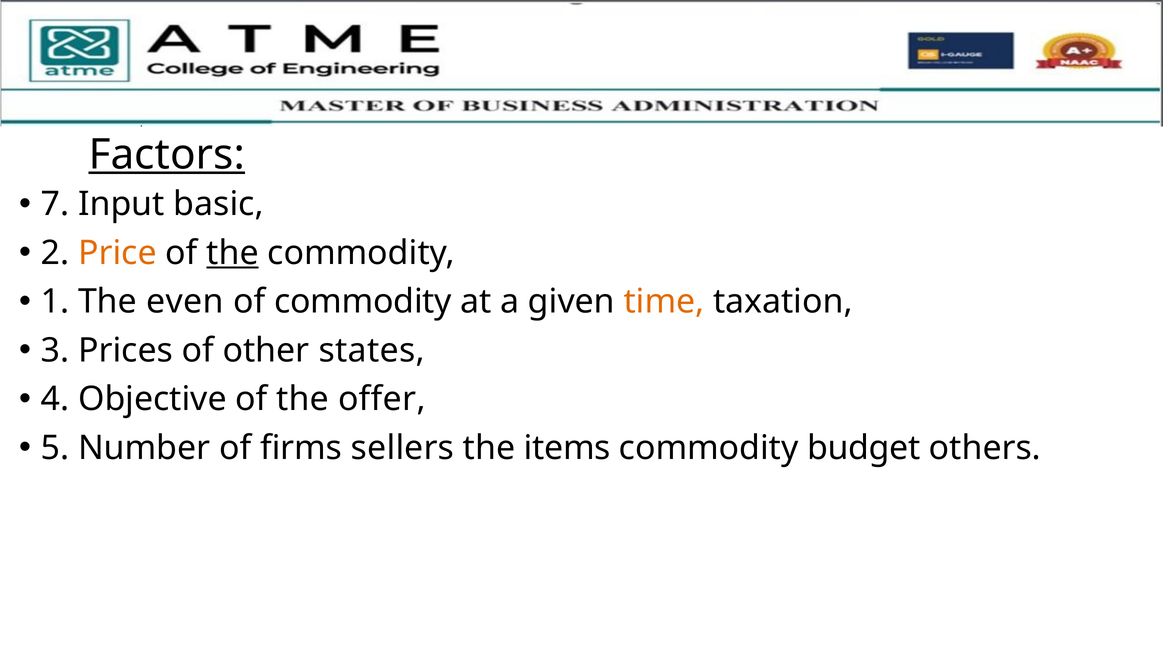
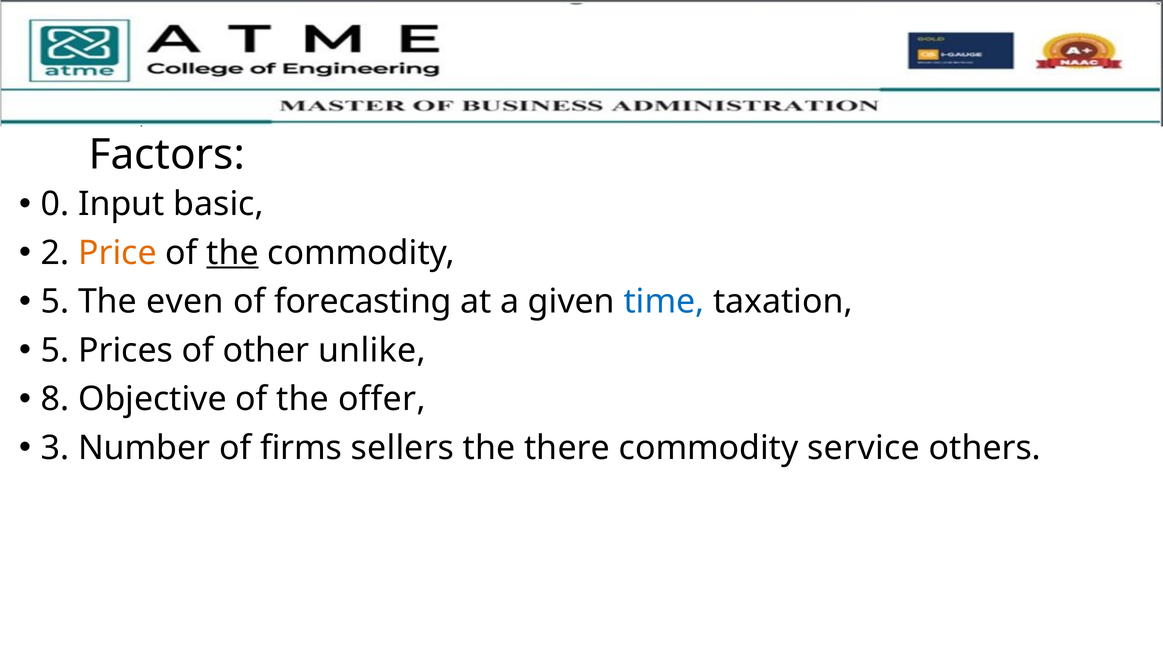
Factors underline: present -> none (167, 155)
7: 7 -> 0 (55, 204)
1: 1 -> 5 (55, 302)
of commodity: commodity -> forecasting (363, 302)
time colour: orange -> blue (664, 302)
3: 3 -> 5 (55, 351)
states: states -> unlike (372, 351)
4: 4 -> 8 (55, 399)
5: 5 -> 3 (55, 448)
items: items -> there (567, 448)
budget: budget -> service (864, 448)
